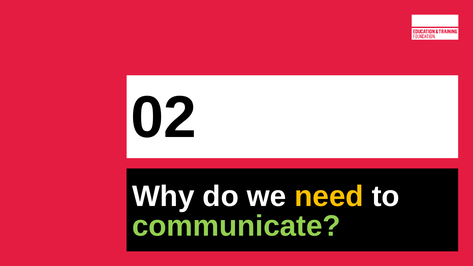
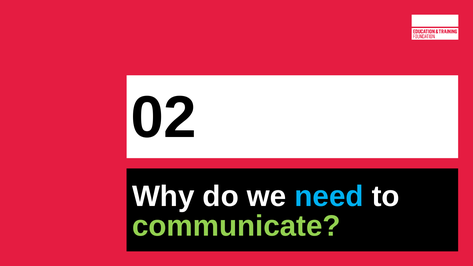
need colour: yellow -> light blue (329, 196)
